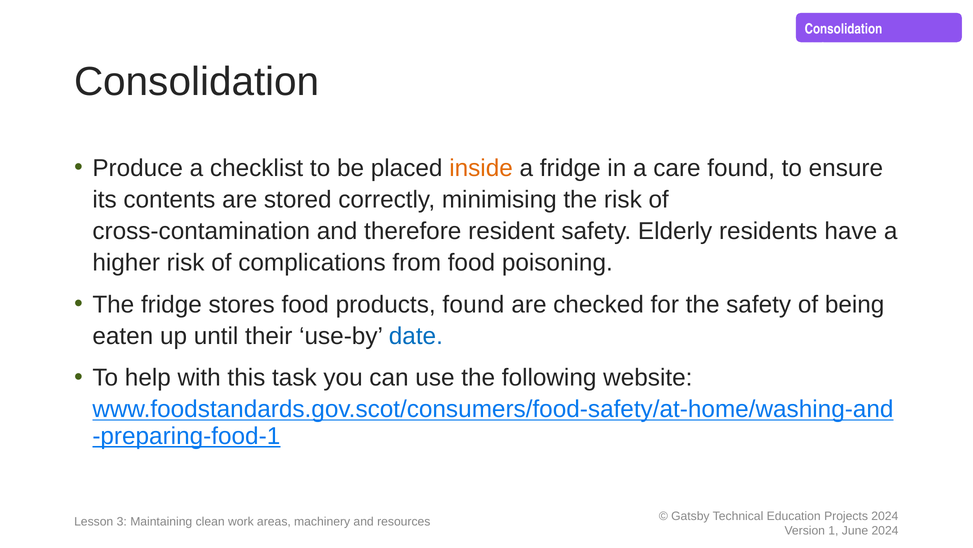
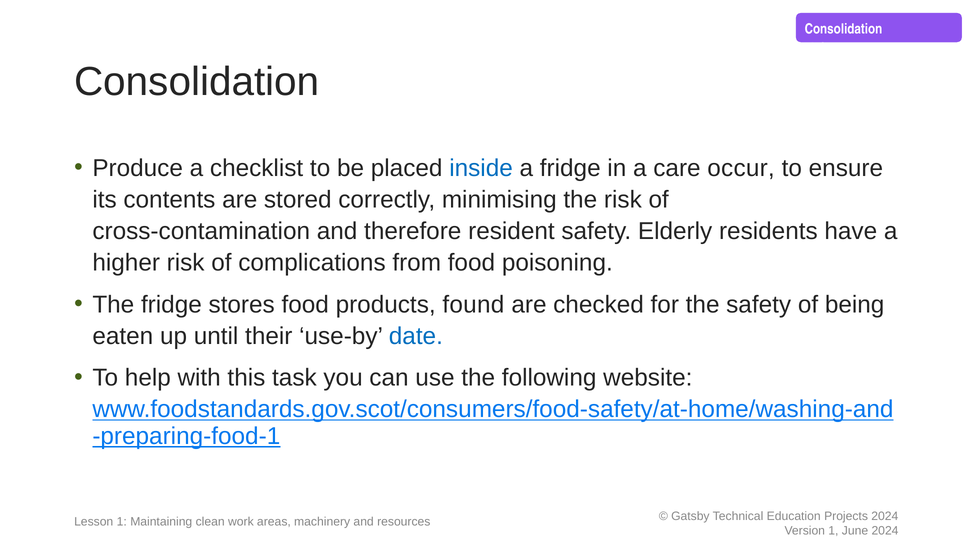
inside colour: orange -> blue (481, 168)
care found: found -> occur (741, 168)
Lesson 3: 3 -> 1 (122, 521)
